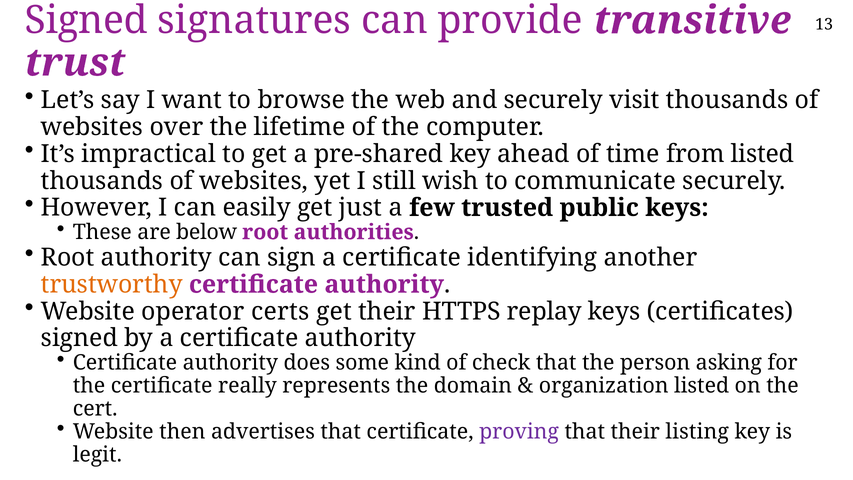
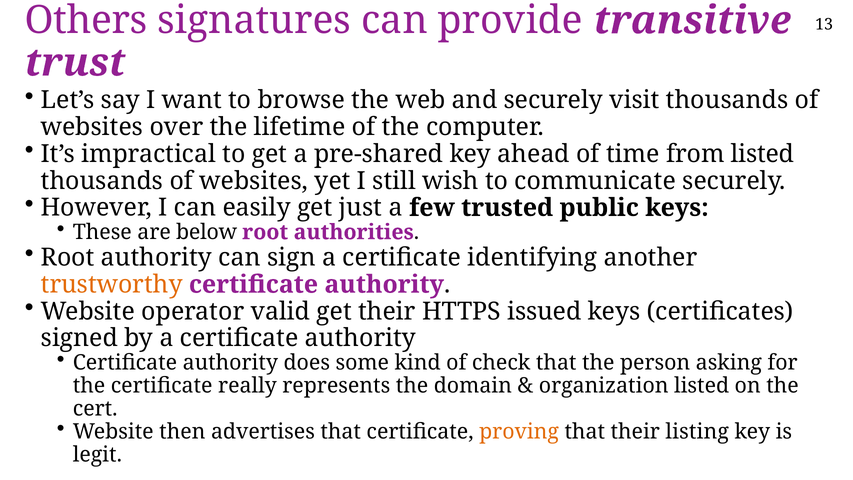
Signed: Signed -> Others (86, 20)
certs: certs -> valid (280, 311)
replay: replay -> issued (544, 311)
proving colour: purple -> orange (519, 432)
